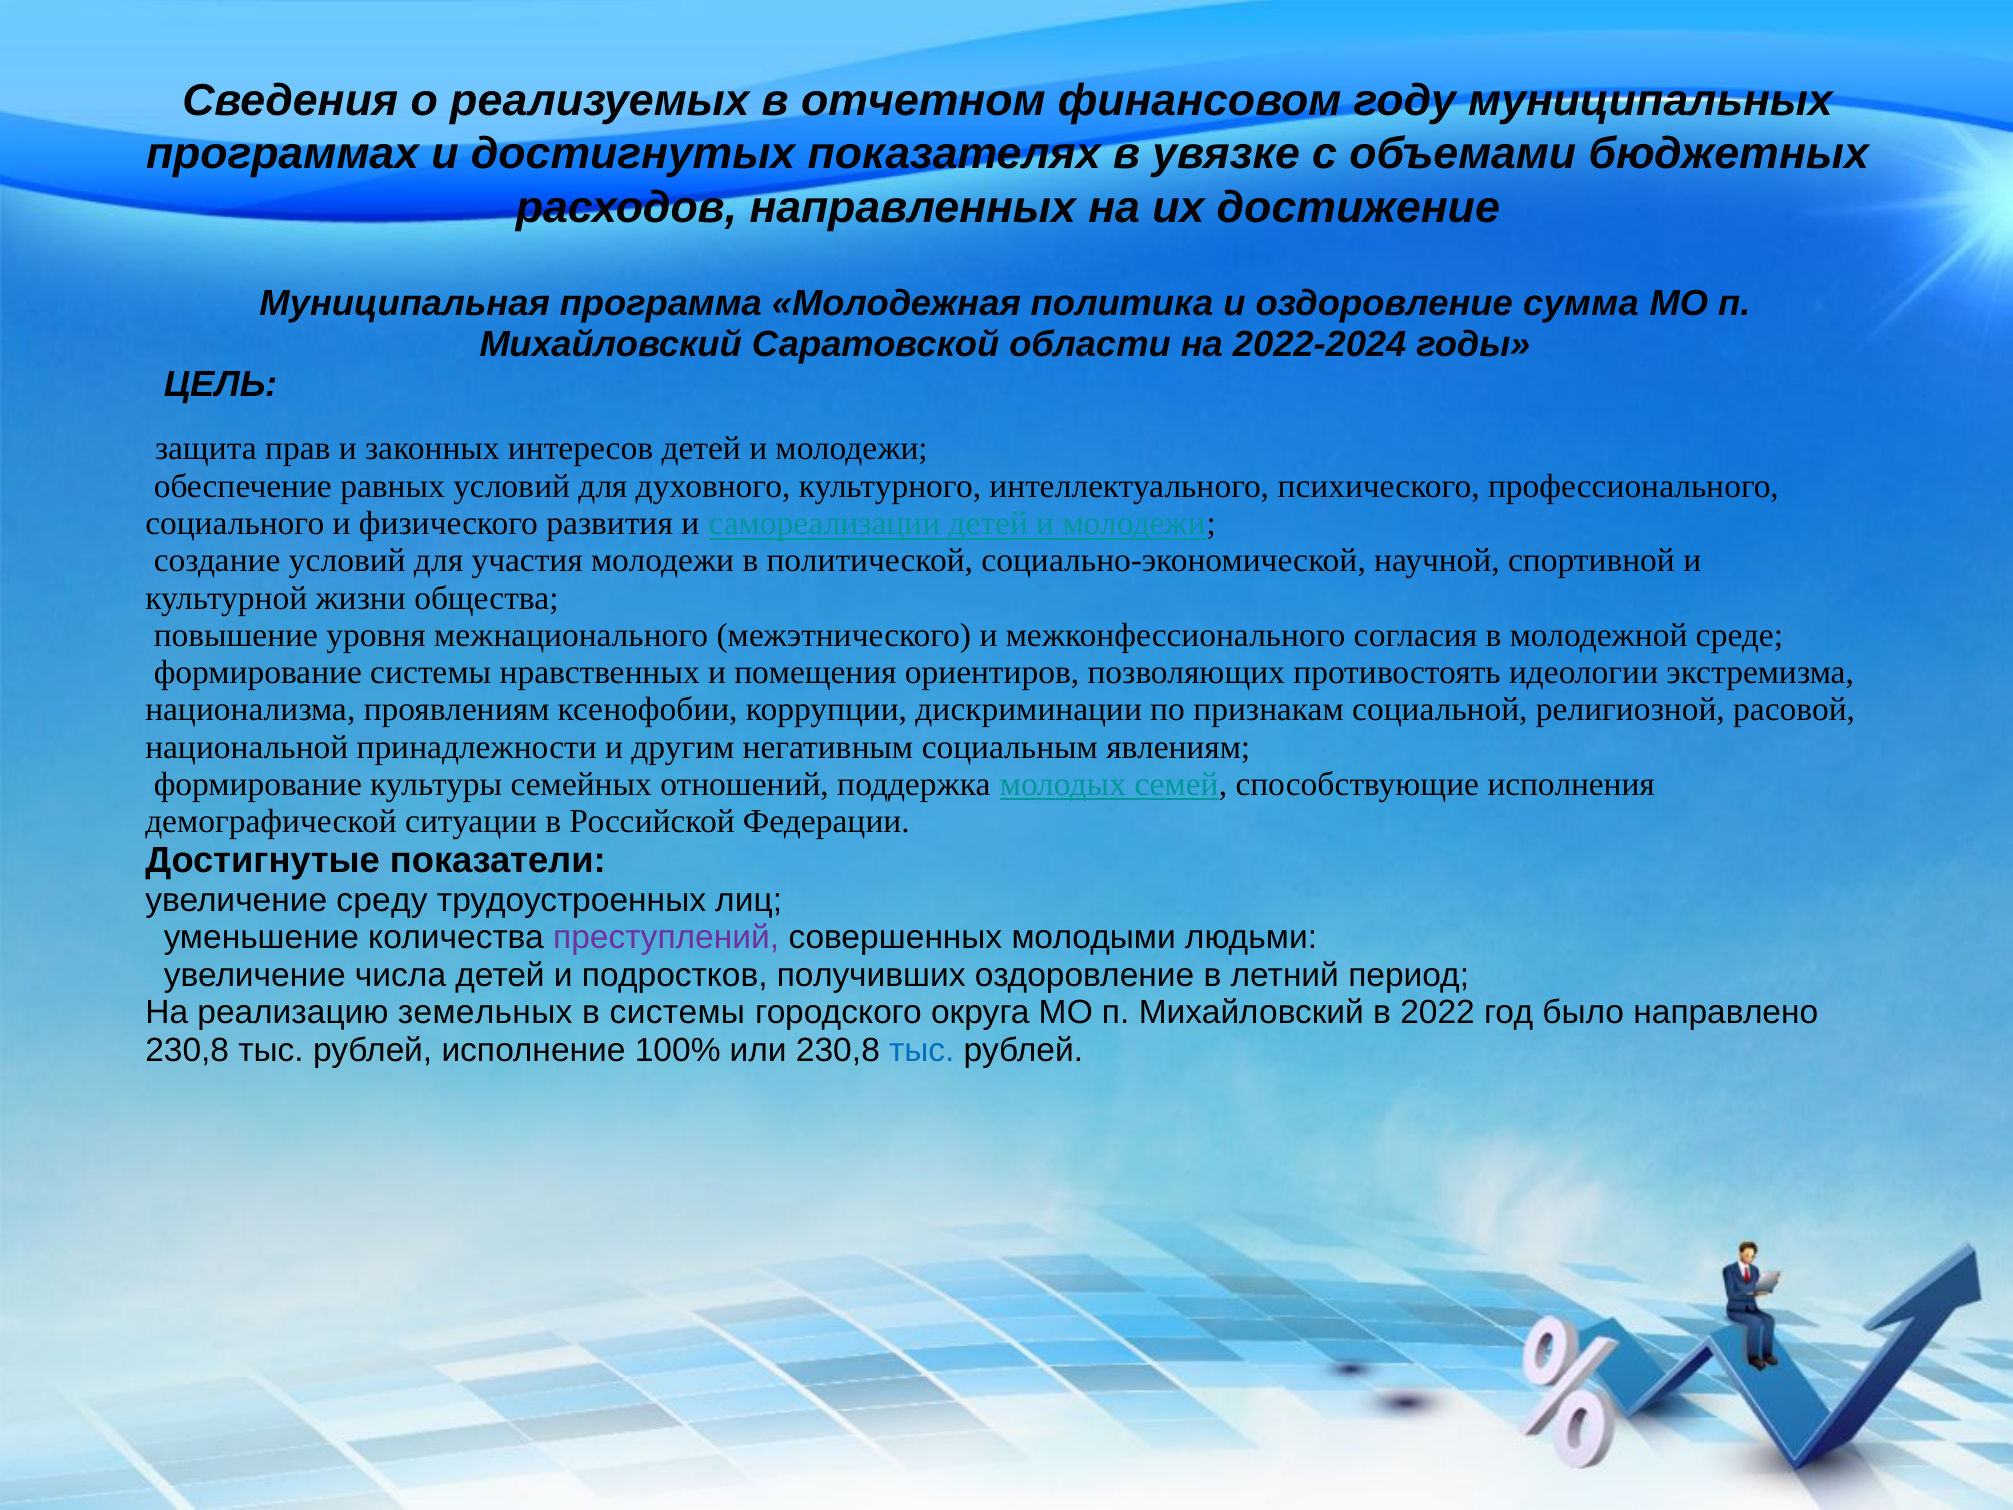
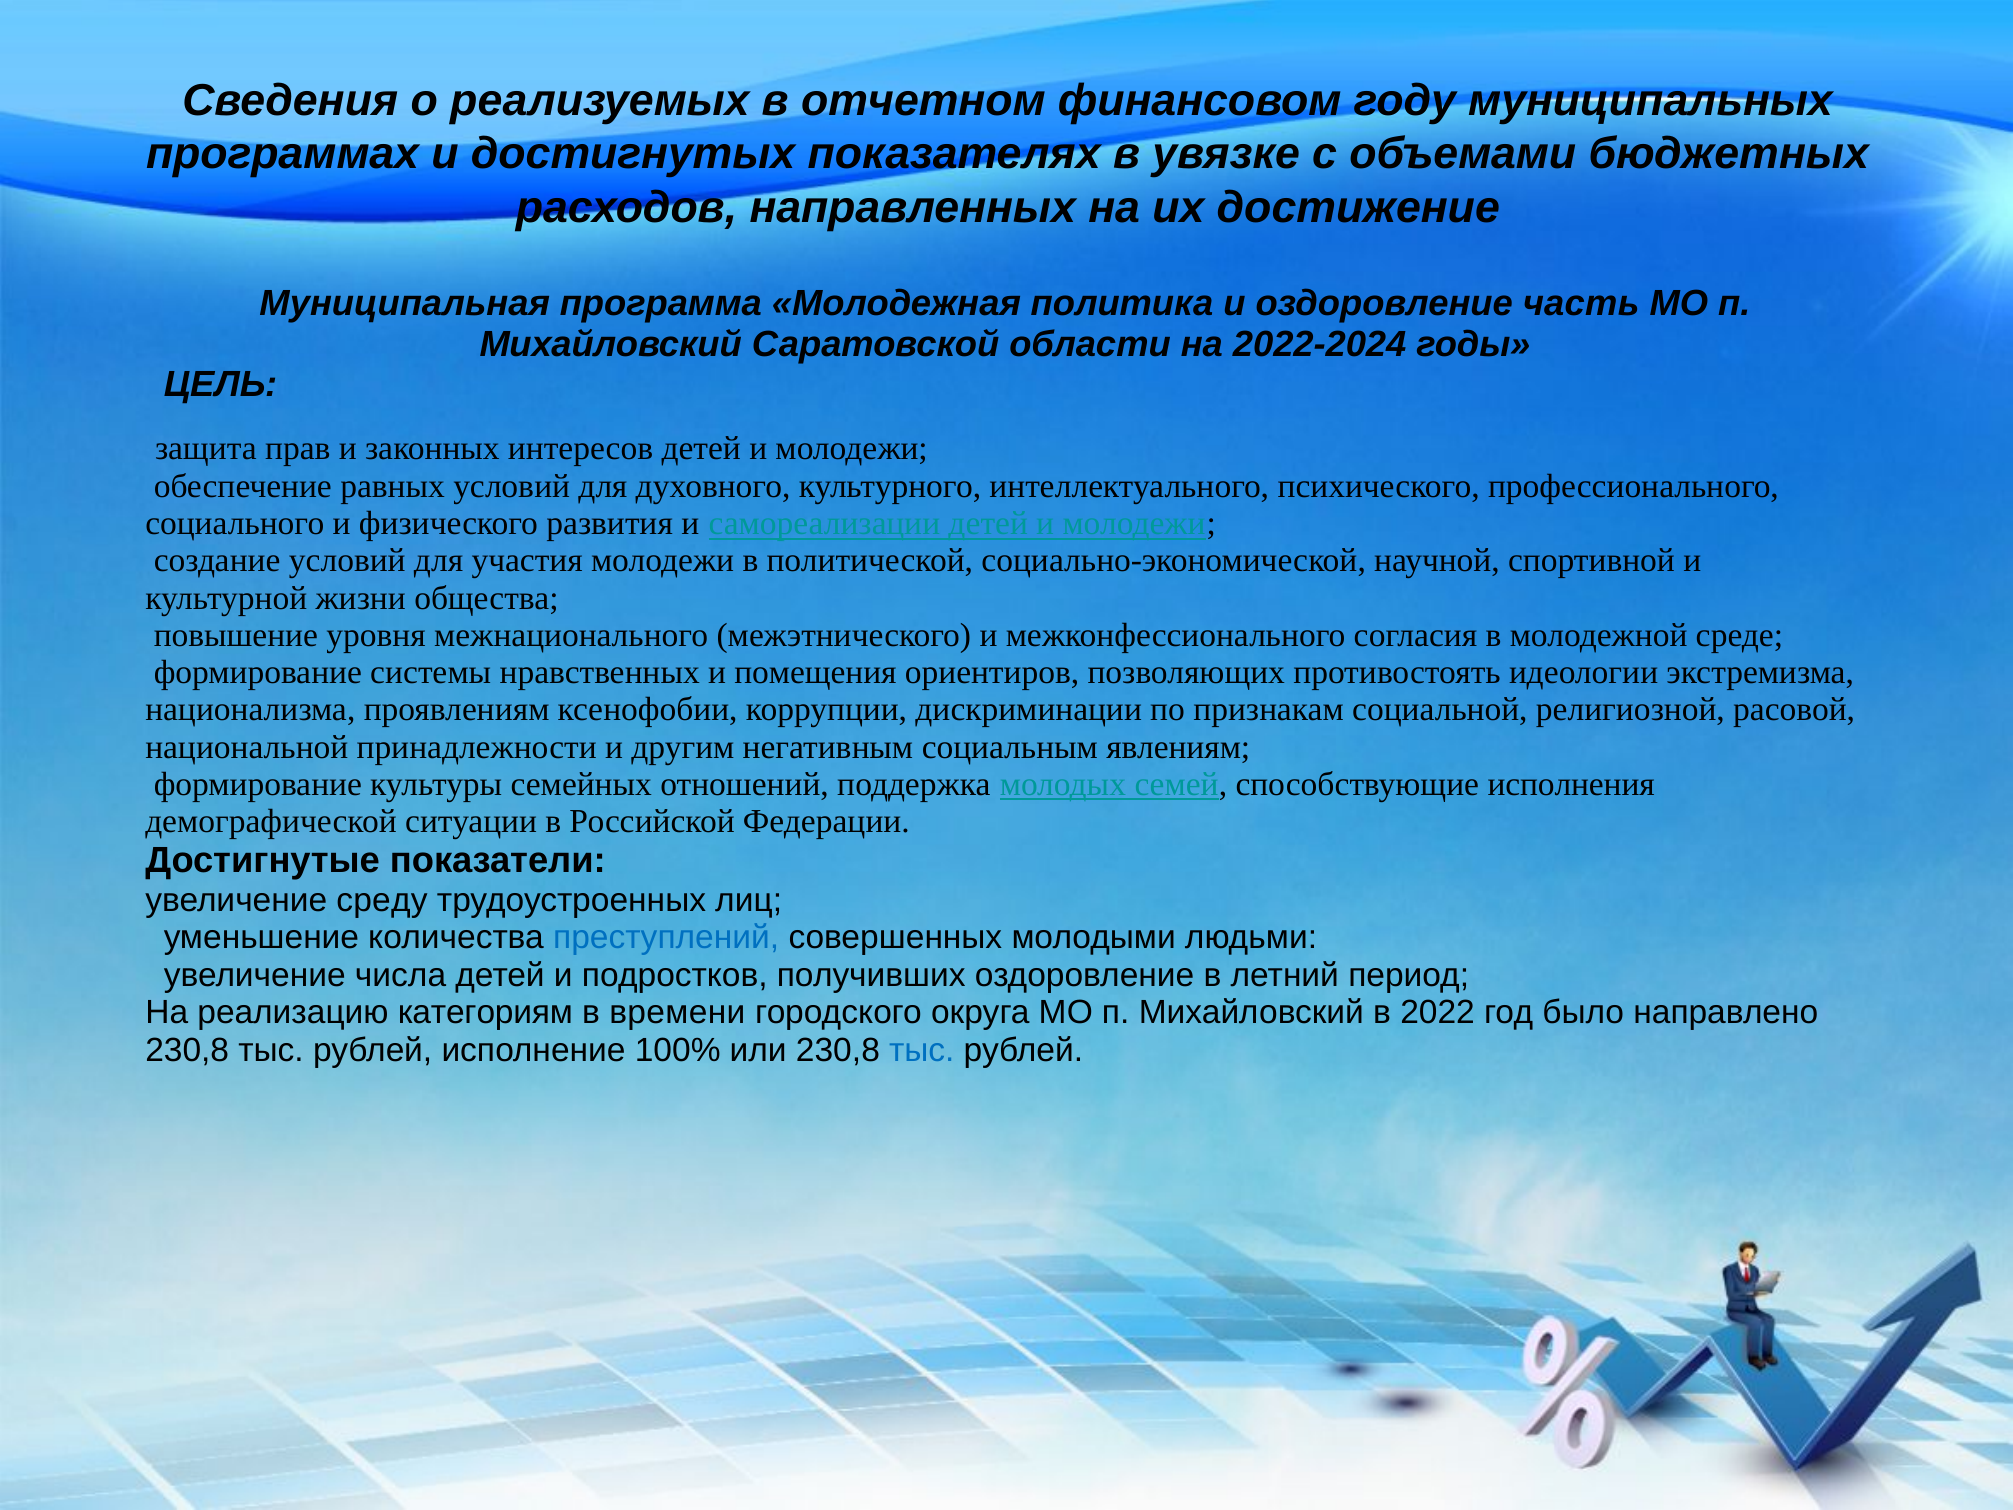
сумма: сумма -> часть (1581, 304)
преступлений colour: purple -> blue (666, 938)
земельных: земельных -> категориям (485, 1013)
в системы: системы -> времени (677, 1013)
